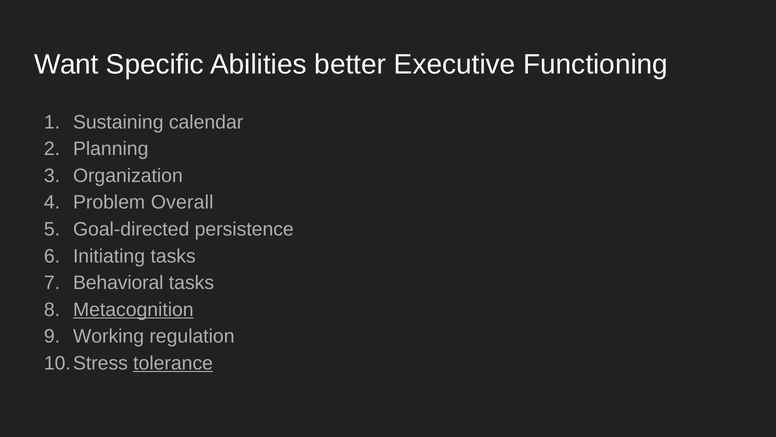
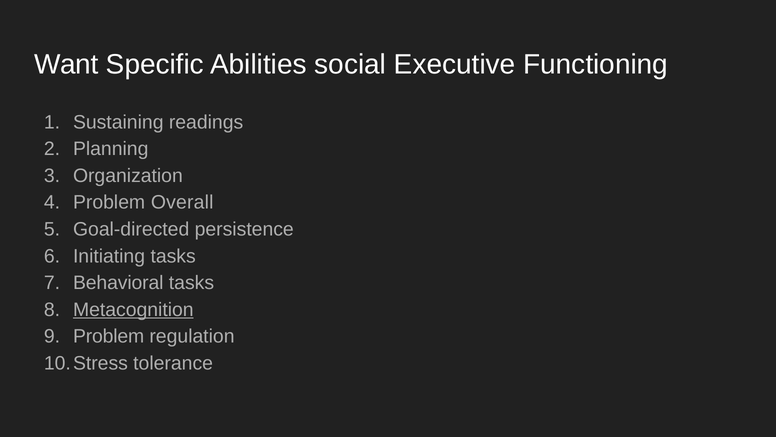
better: better -> social (350, 64)
calendar: calendar -> readings (206, 122)
Working: Working -> Problem (109, 336)
tolerance underline: present -> none (173, 363)
